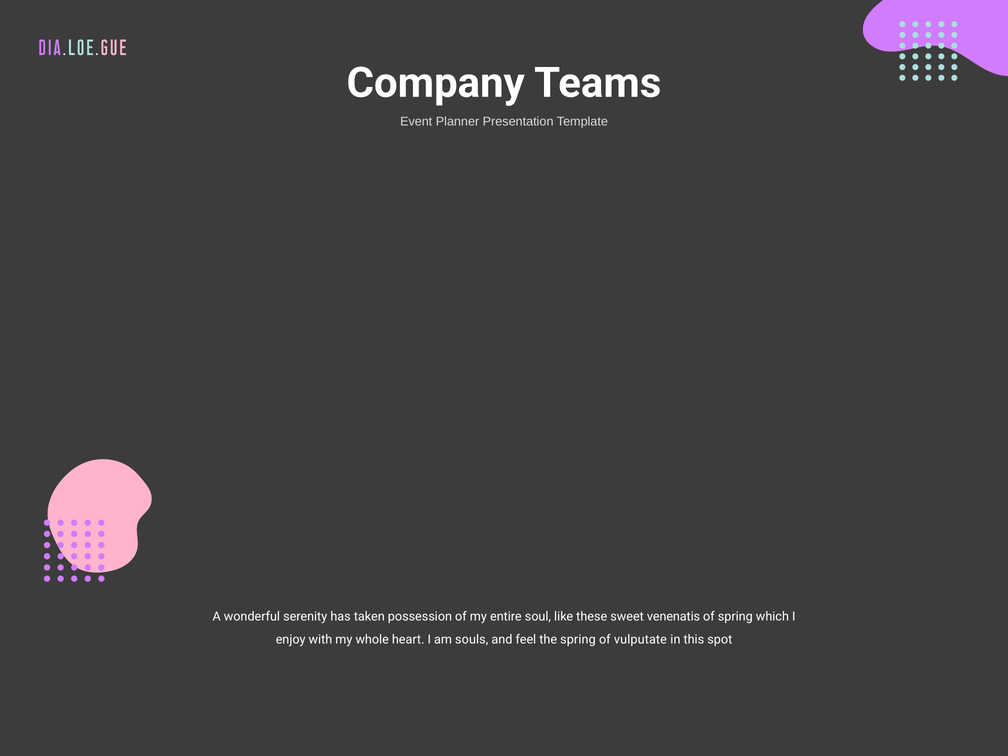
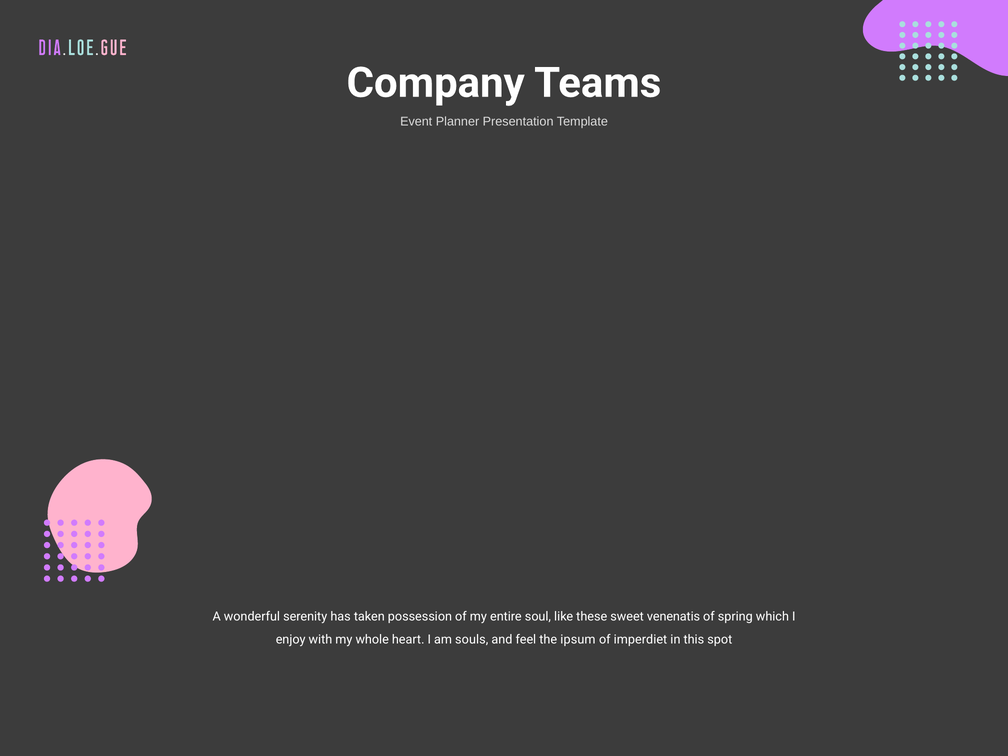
the spring: spring -> ipsum (578, 640)
vulputate: vulputate -> imperdiet (640, 640)
